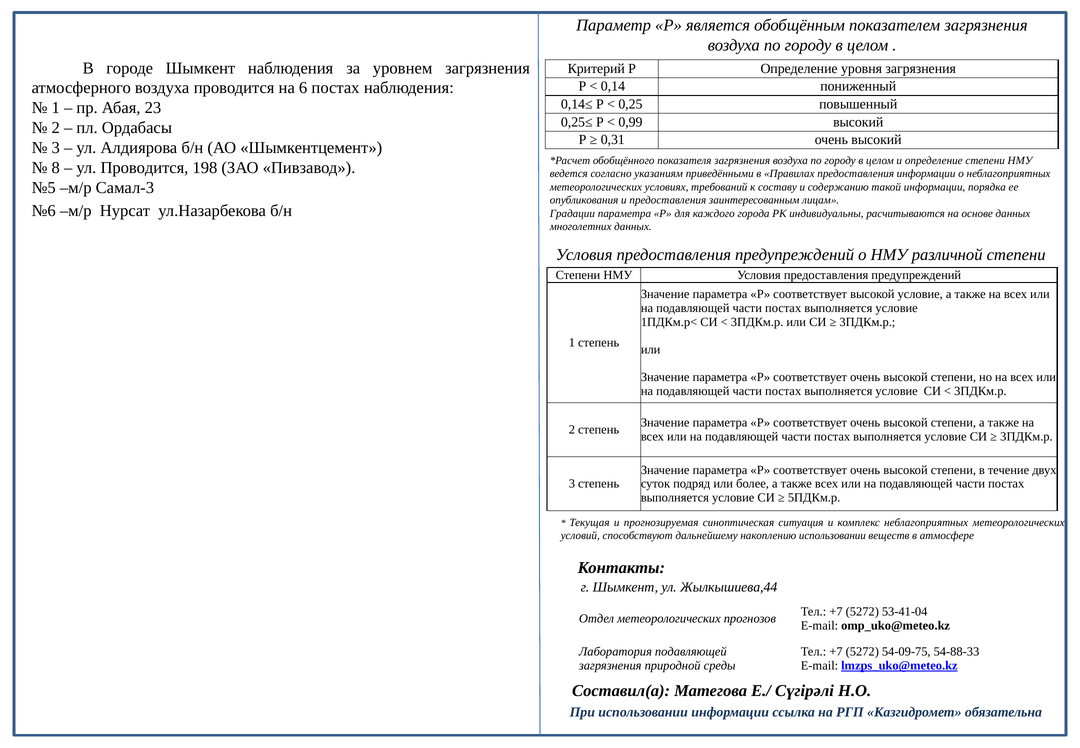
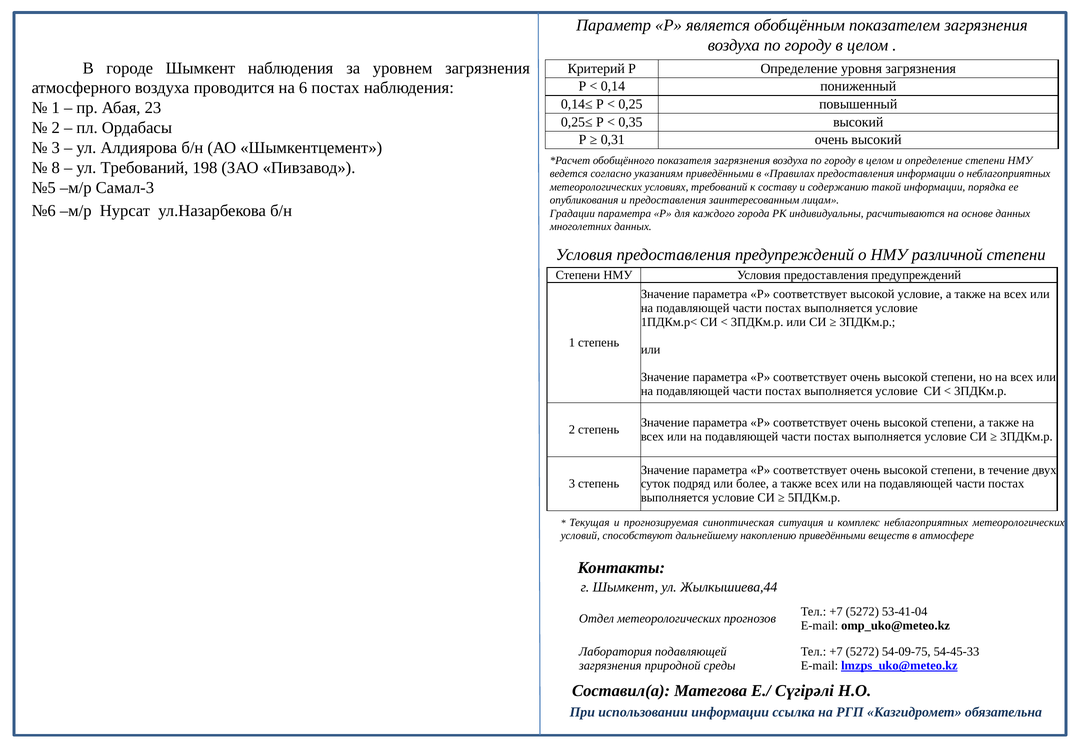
0,99: 0,99 -> 0,35 (630, 122)
ул Проводится: Проводится -> Требований (144, 168)
накоплению использовании: использовании -> приведёнными (832, 536)
54-88-33: 54-88-33 -> 54-45-33 (956, 651)
